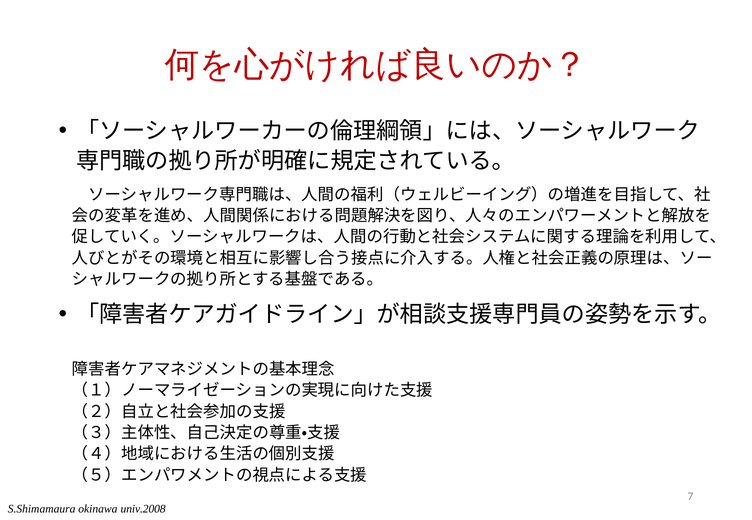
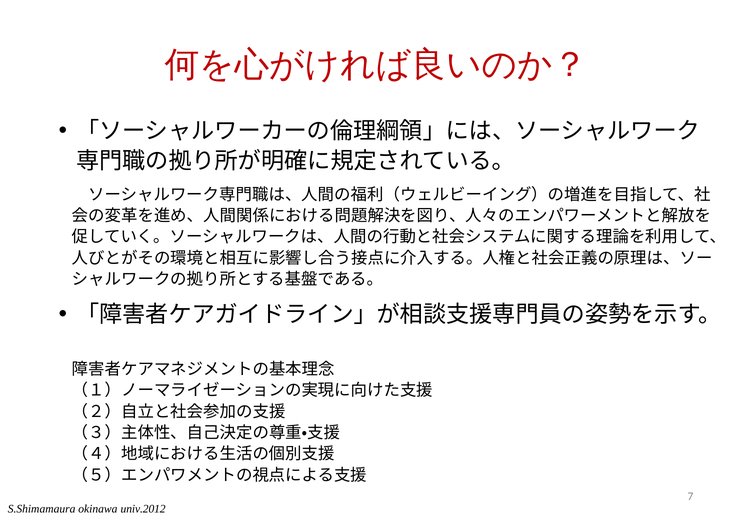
univ.2008: univ.2008 -> univ.2012 (143, 510)
